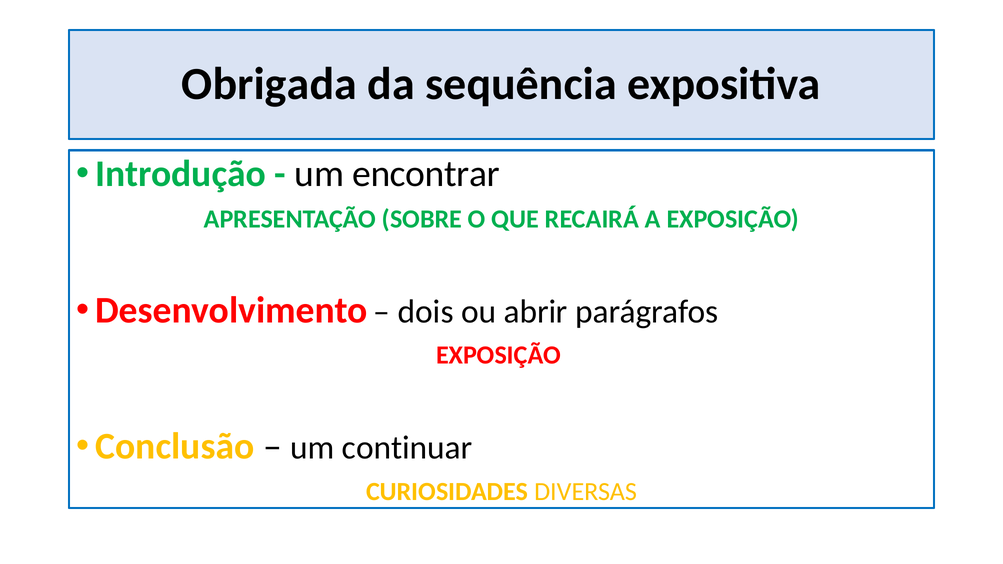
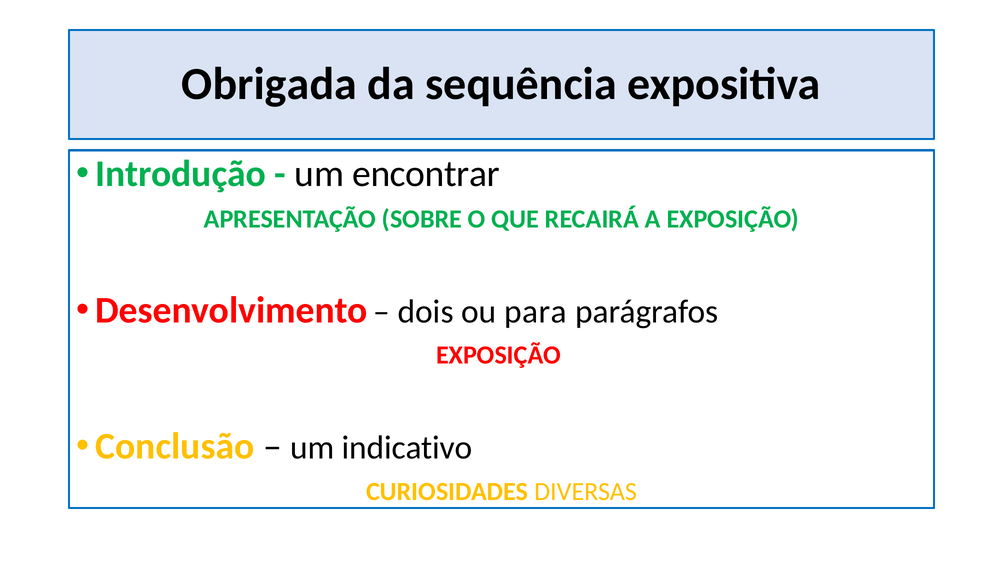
abrir: abrir -> para (536, 312)
continuar: continuar -> indicativo (407, 448)
